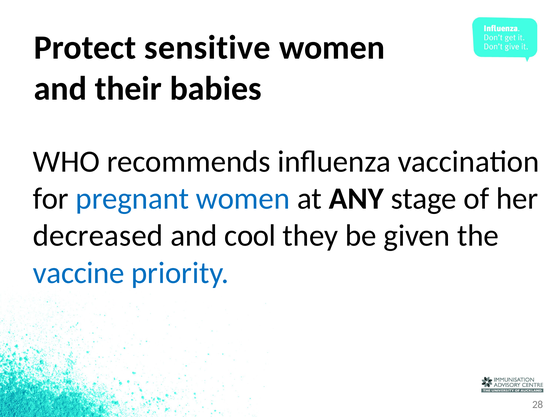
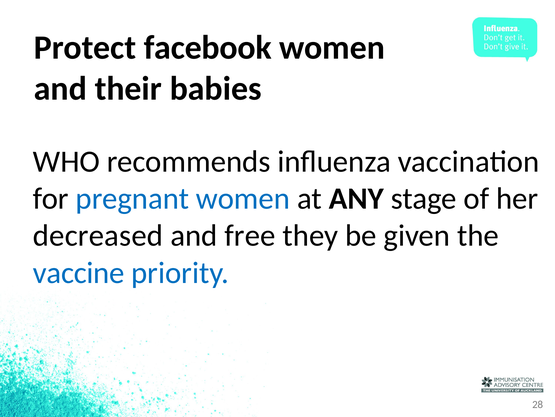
sensitive: sensitive -> facebook (208, 48)
cool: cool -> free (250, 235)
